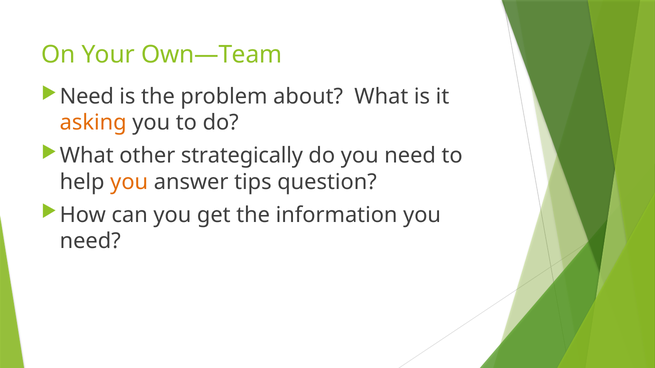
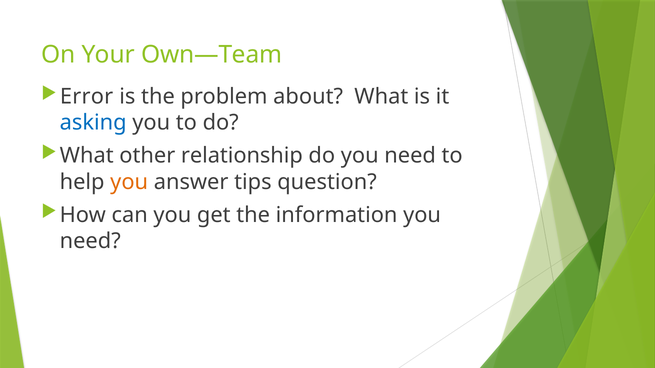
Need: Need -> Error (87, 97)
asking colour: orange -> blue (93, 123)
strategically: strategically -> relationship (242, 156)
